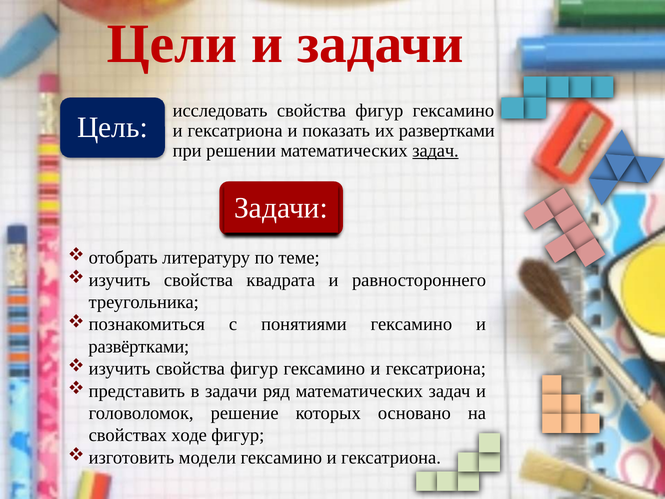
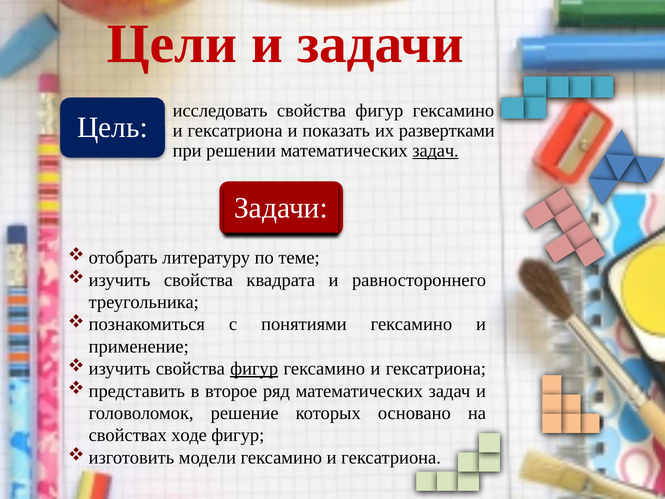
развёртками: развёртками -> применение (139, 346)
фигур underline: none -> present (254, 369)
в задачи: задачи -> второе (231, 391)
